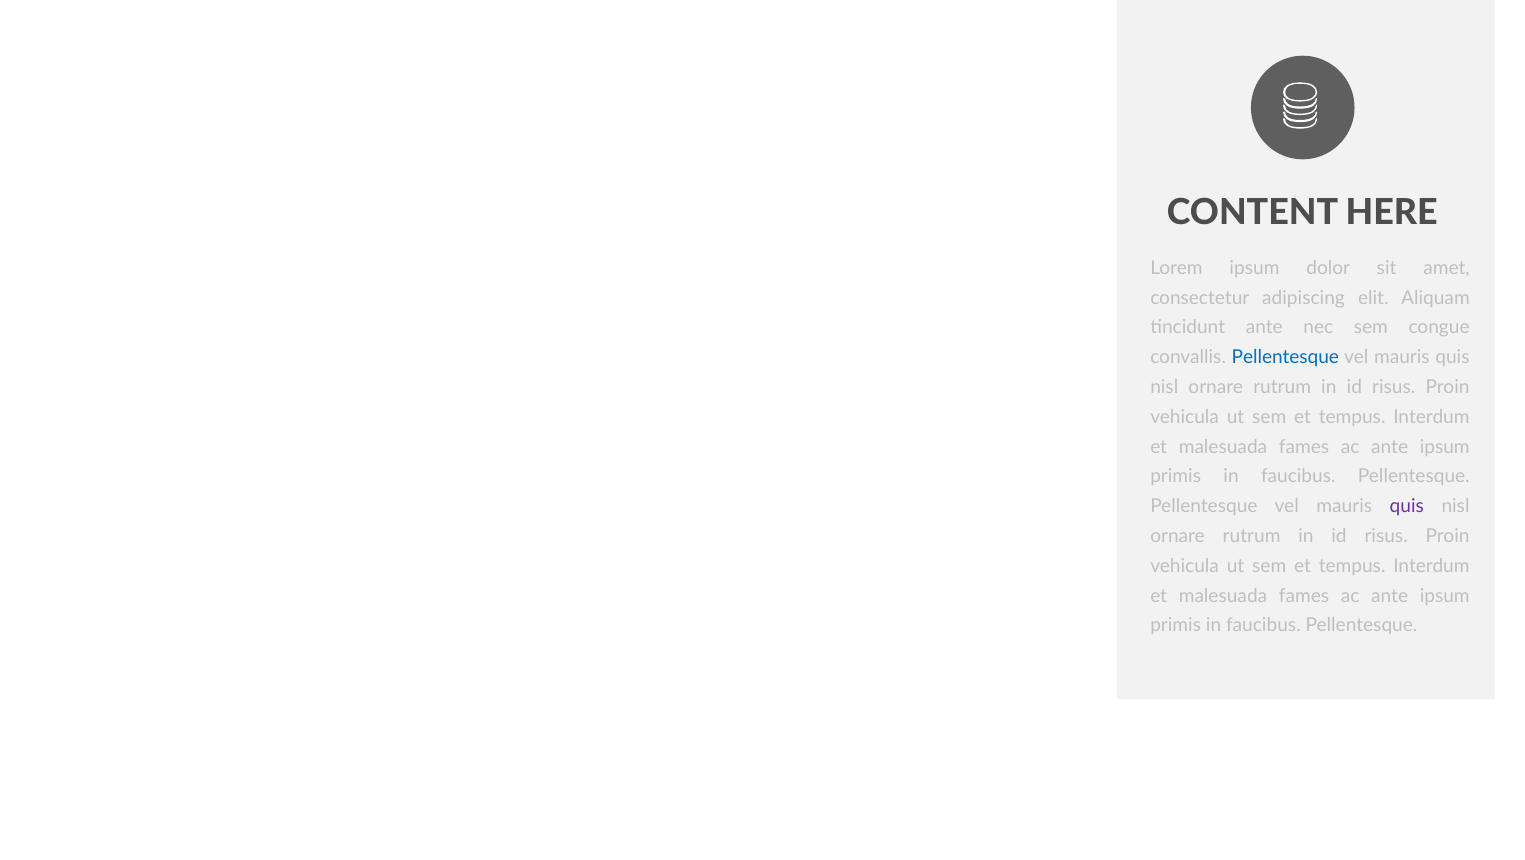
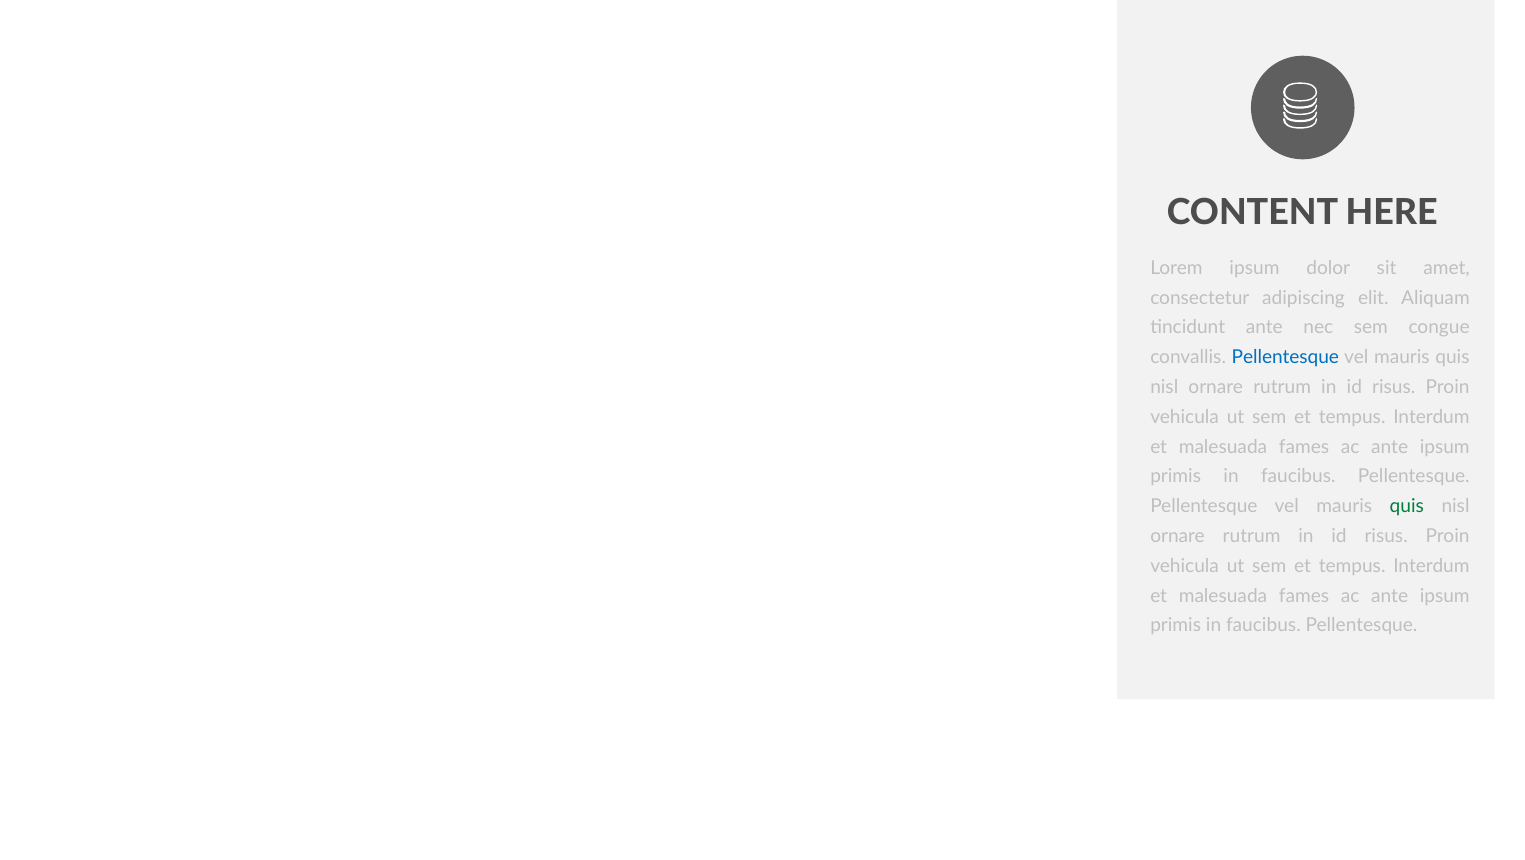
quis colour: purple -> green (1407, 506)
